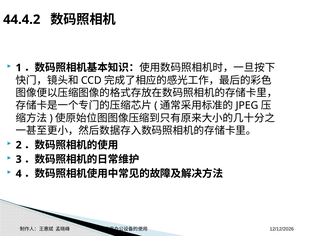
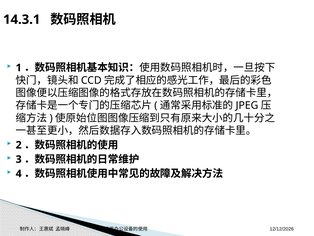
44.4.2: 44.4.2 -> 14.3.1 (22, 19)
